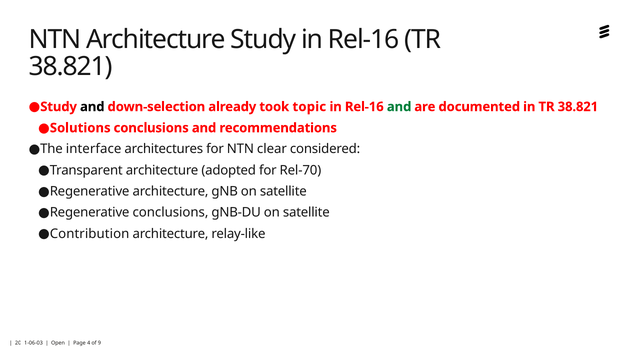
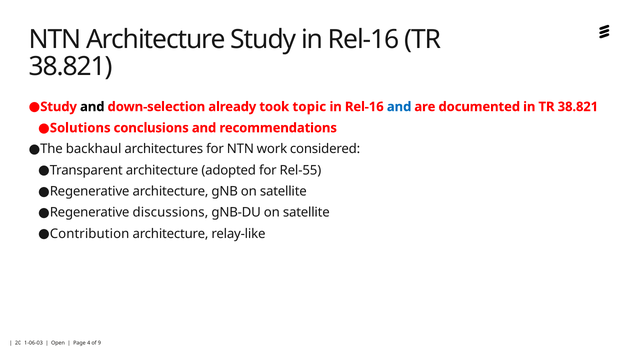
and colour: green -> blue (399, 107)
interface: interface -> backhaul (94, 149)
clear: clear -> work (272, 149)
Rel-70: Rel-70 -> Rel-55 (300, 170)
Regenerative conclusions: conclusions -> discussions (170, 212)
